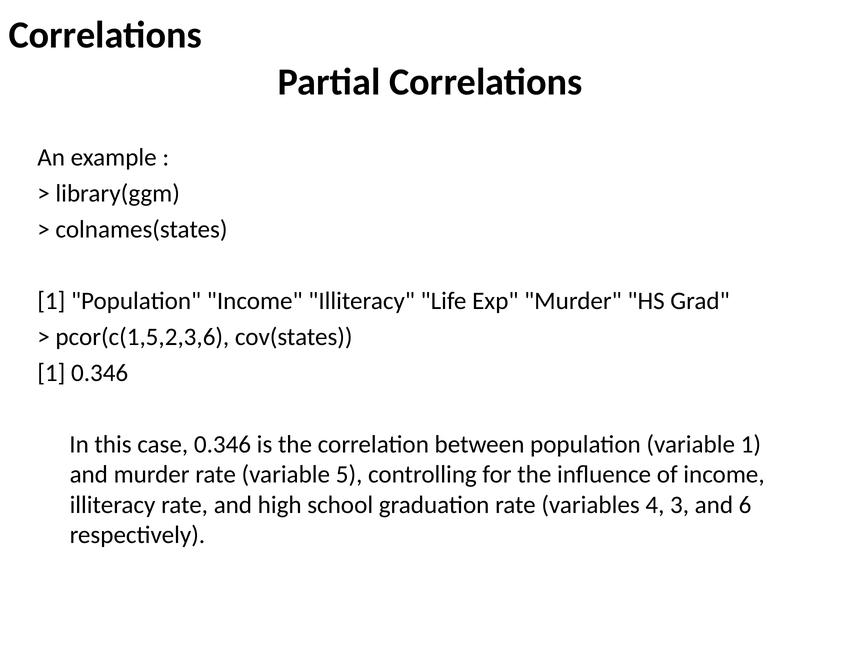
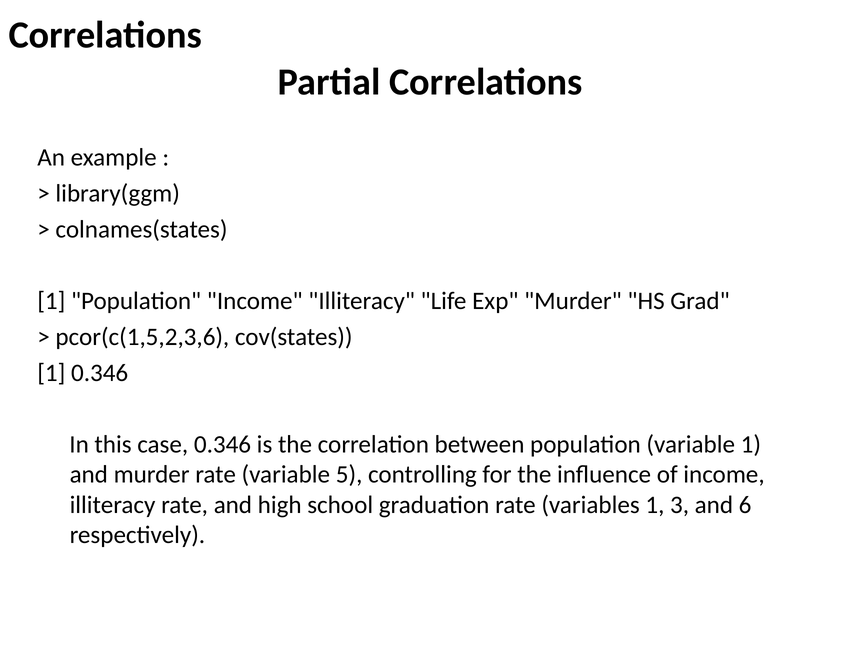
variables 4: 4 -> 1 (655, 505)
